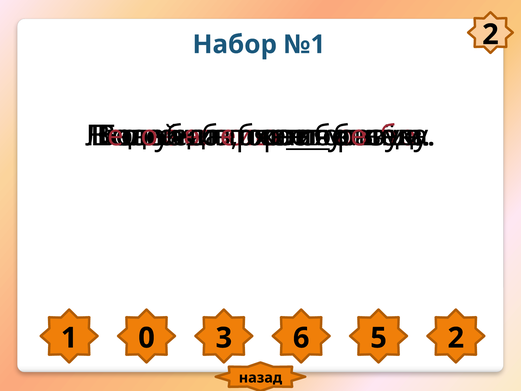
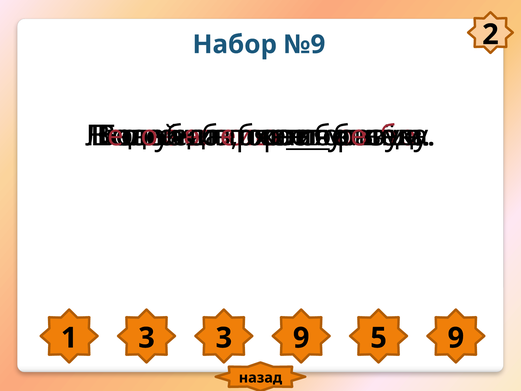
№1: №1 -> №9 (305, 44)
1 0: 0 -> 3 (147, 338)
3 6: 6 -> 9 (301, 338)
5 2: 2 -> 9 (456, 338)
